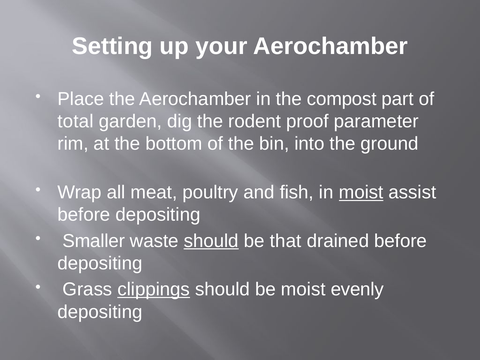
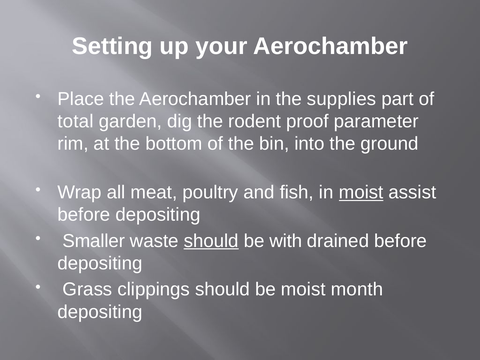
compost: compost -> supplies (342, 99)
that: that -> with (286, 241)
clippings underline: present -> none (154, 289)
evenly: evenly -> month (357, 289)
